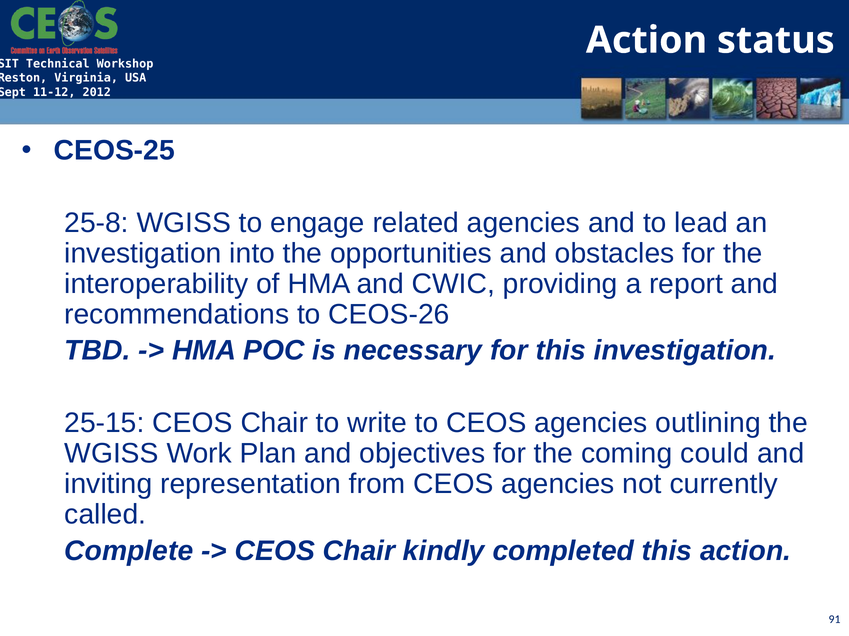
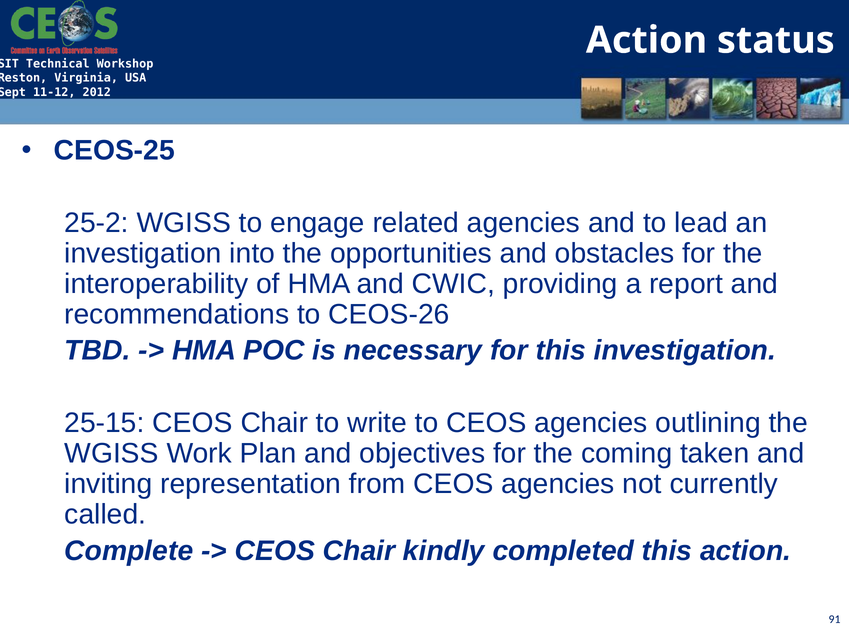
25-8: 25-8 -> 25-2 (97, 223)
could: could -> taken (715, 454)
